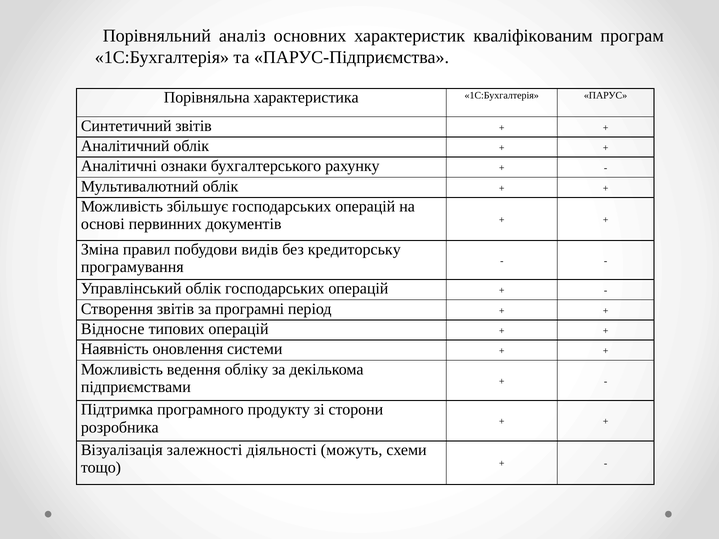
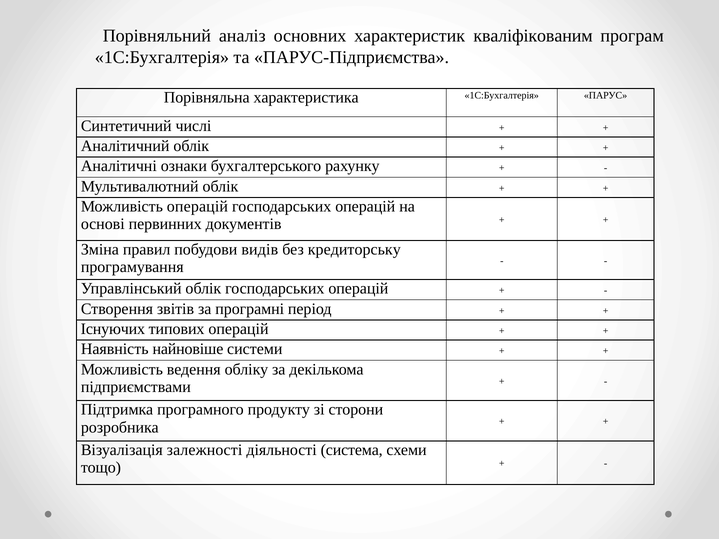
Синтетичний звітів: звітів -> числі (193, 126)
Можливість збільшує: збільшує -> операцій (197, 207)
Відносне: Відносне -> Існуючих (113, 329)
оновлення: оновлення -> найновіше (188, 349)
можуть: можуть -> система (352, 450)
